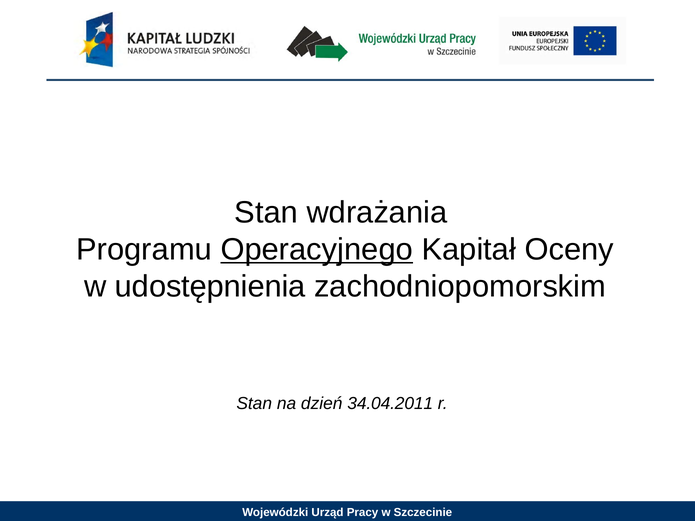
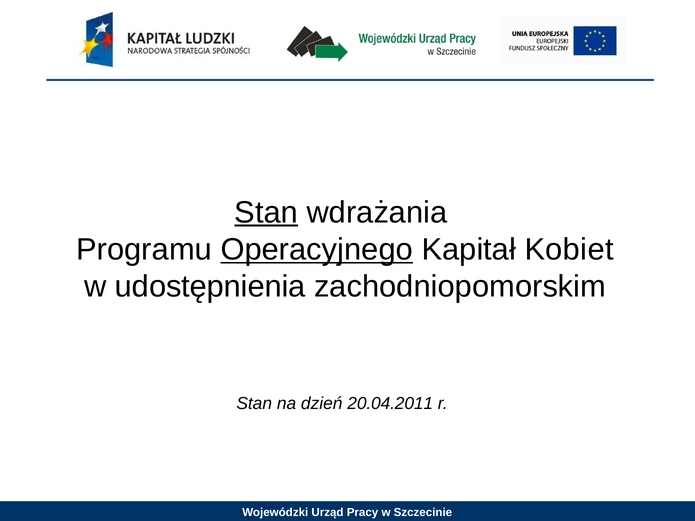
Stan underline: none -> present (266, 212)
Oceny: Oceny -> Kobiet (569, 250)
34.04.2011: 34.04.2011 -> 20.04.2011 (390, 404)
